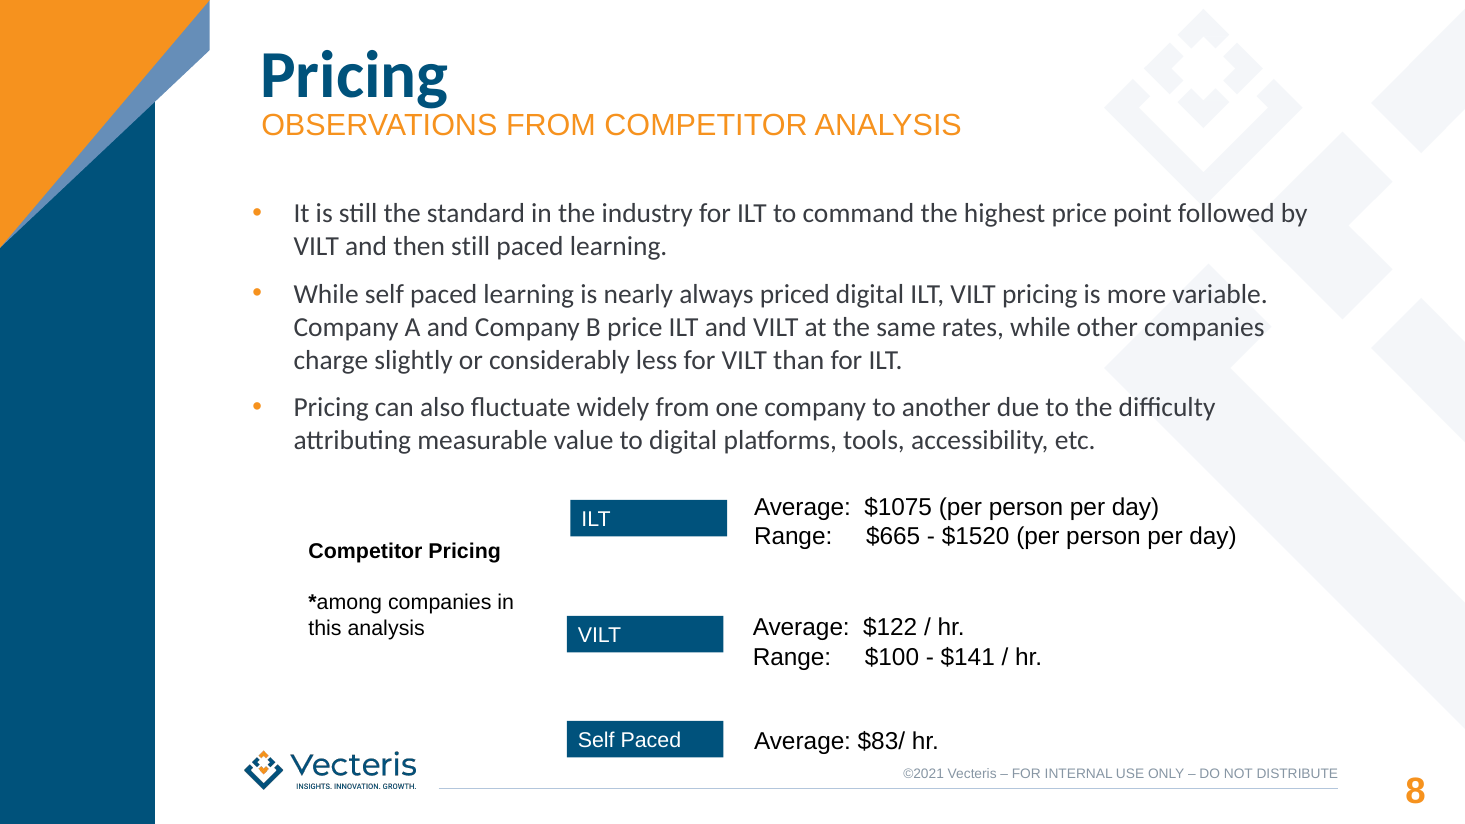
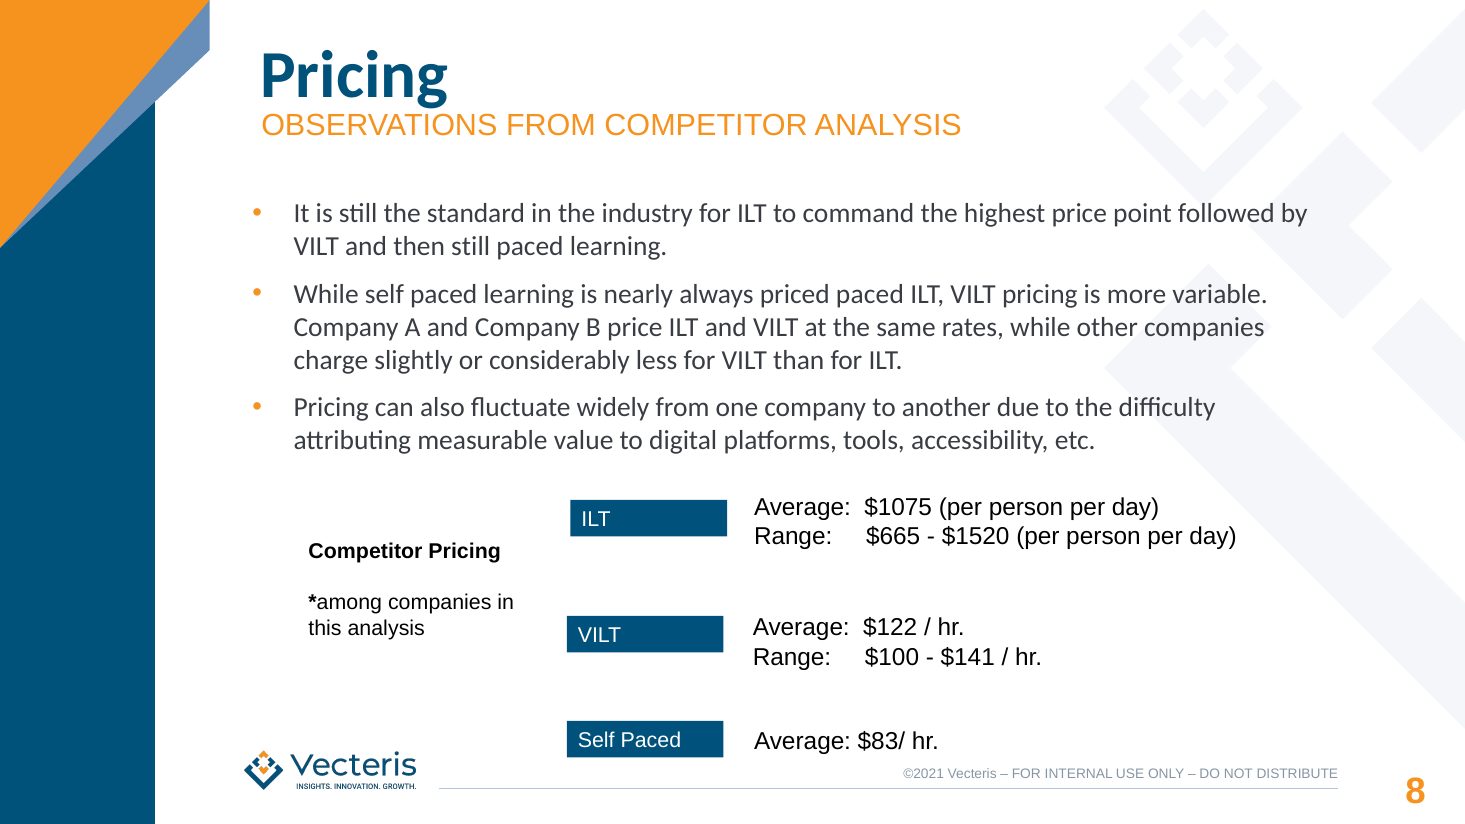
priced digital: digital -> paced (870, 294)
